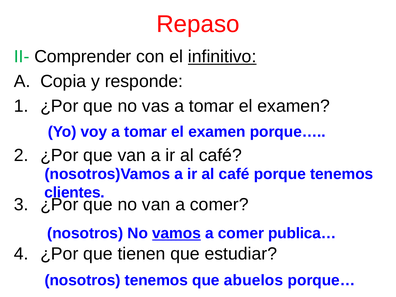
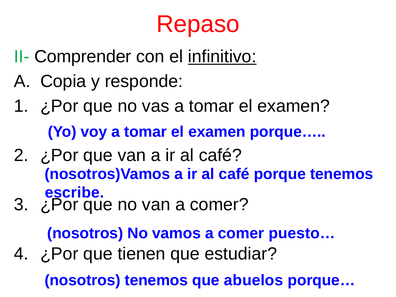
clientes: clientes -> escribe (74, 192)
vamos underline: present -> none (177, 233)
publica…: publica… -> puesto… (302, 233)
